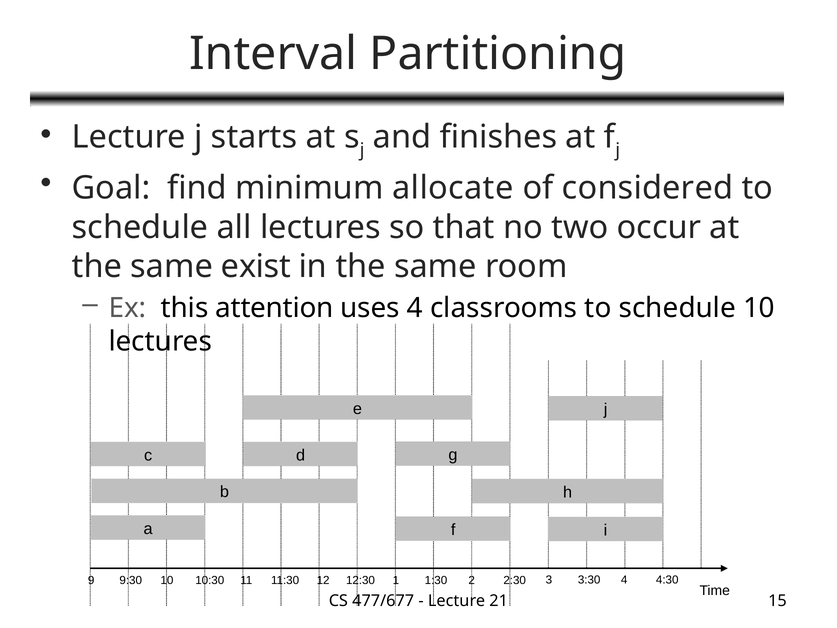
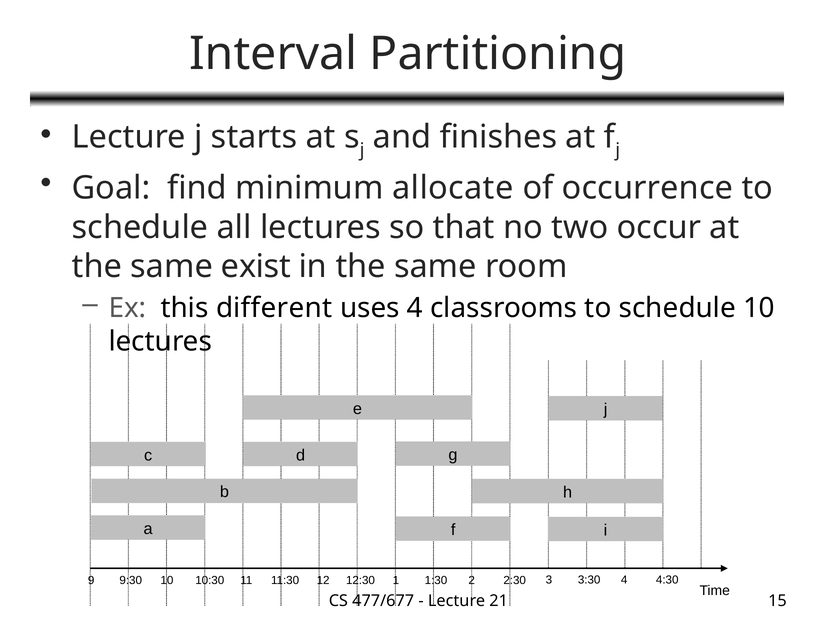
considered: considered -> occurrence (648, 188)
attention: attention -> different (274, 308)
